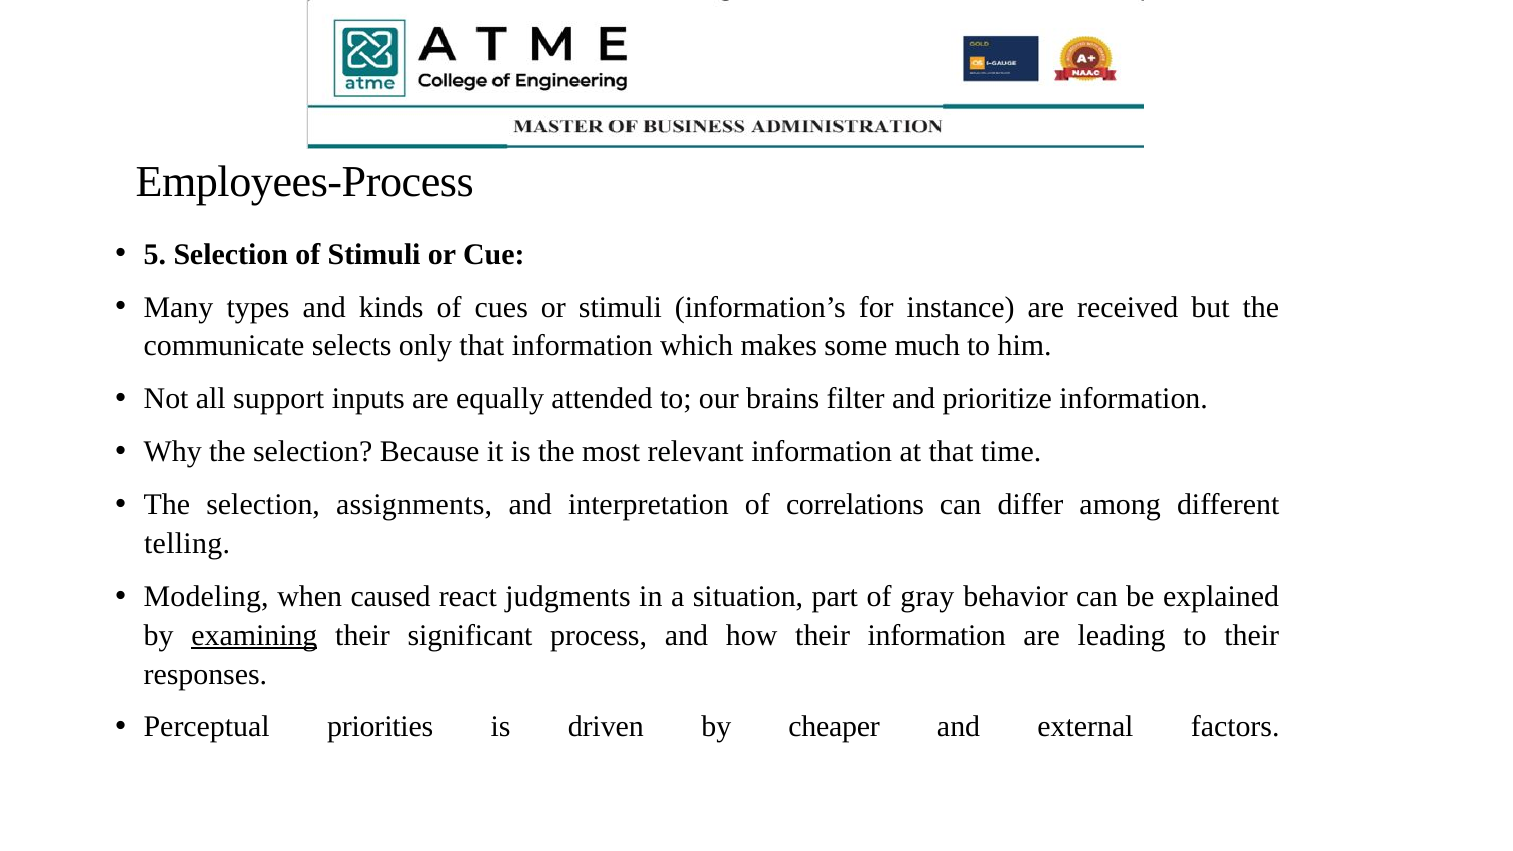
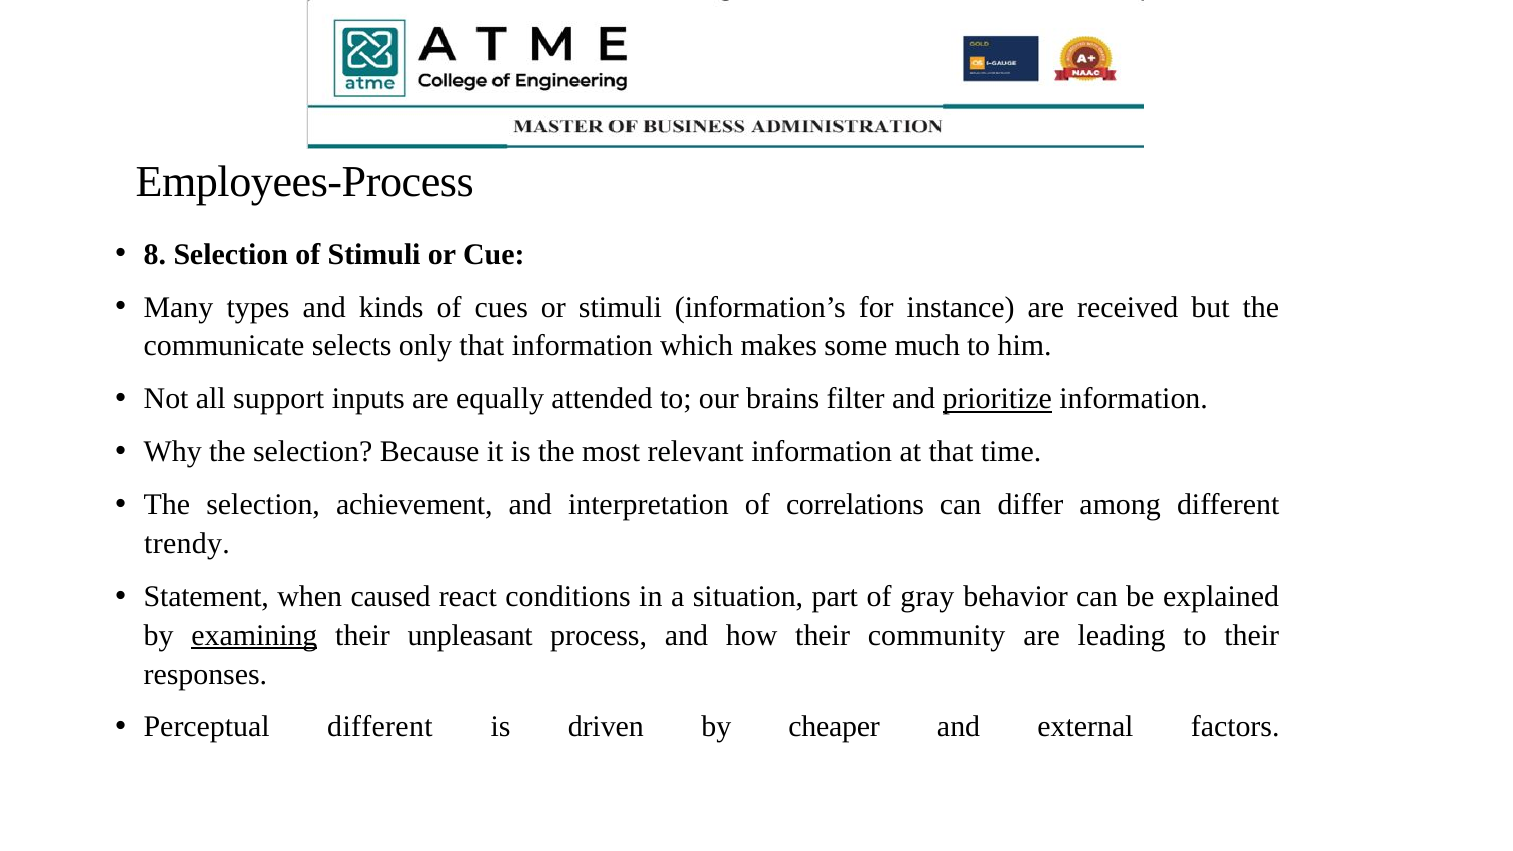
5: 5 -> 8 (155, 254)
prioritize underline: none -> present (997, 399)
assignments: assignments -> achievement (414, 505)
telling: telling -> trendy (187, 544)
Modeling: Modeling -> Statement (206, 597)
judgments: judgments -> conditions (568, 597)
significant: significant -> unpleasant (470, 635)
their information: information -> community (937, 635)
Perceptual priorities: priorities -> different (380, 727)
